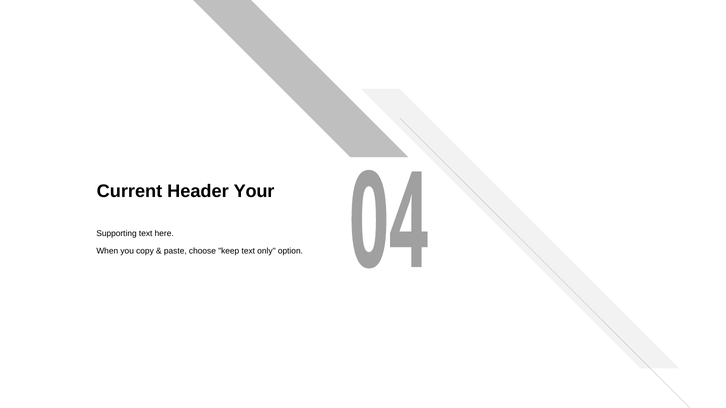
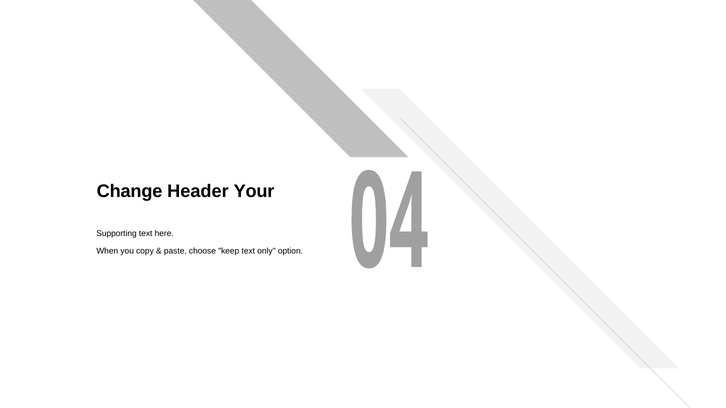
Current: Current -> Change (130, 191)
